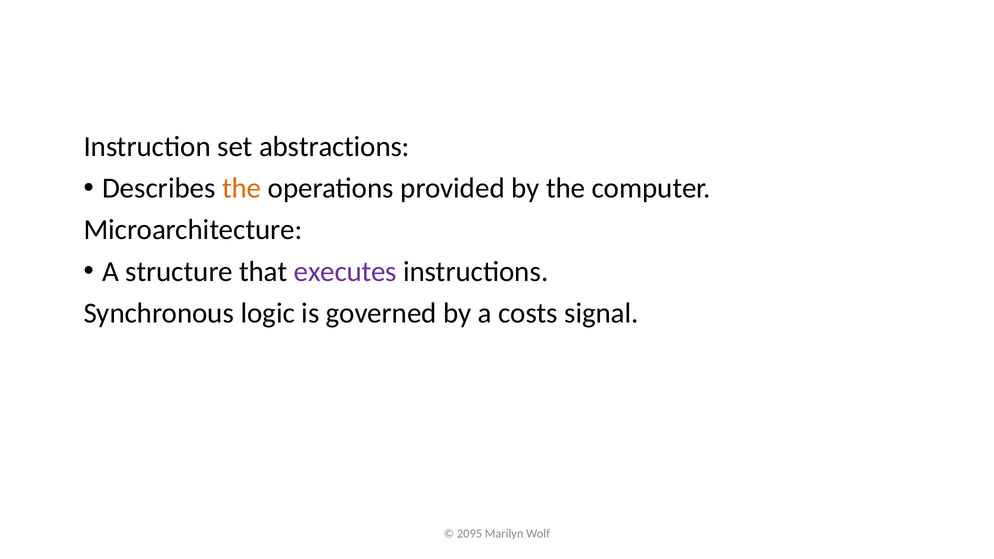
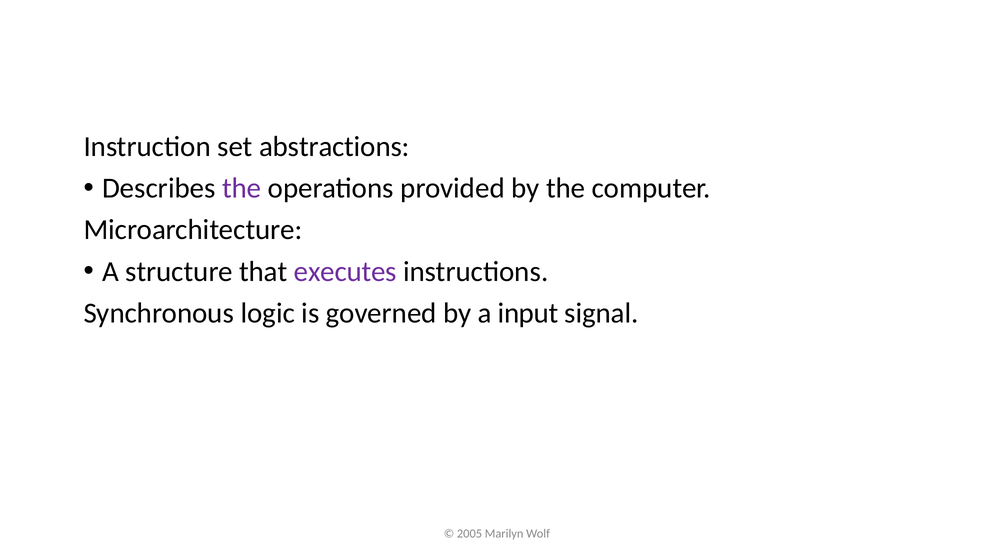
the colour: orange -> purple (242, 188)
costs: costs -> input (528, 313)
2095: 2095 -> 2005 (470, 534)
